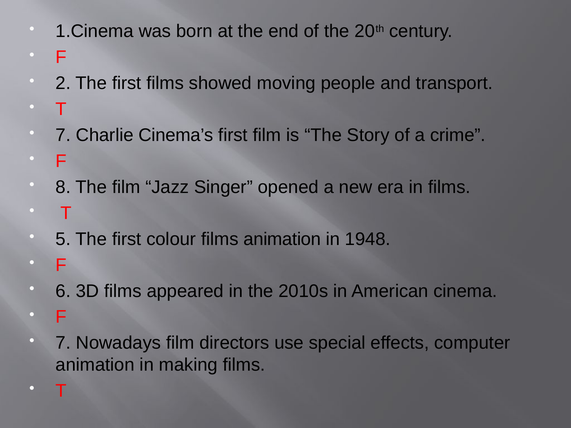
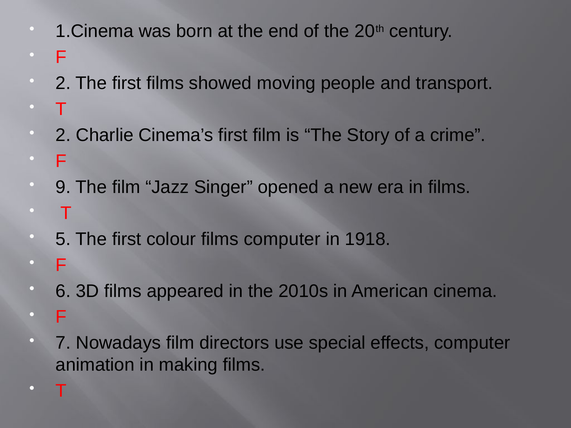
7: 7 -> 2 (63, 135)
8: 8 -> 9 (63, 187)
films animation: animation -> computer (282, 239)
1948: 1948 -> 1918 (368, 239)
